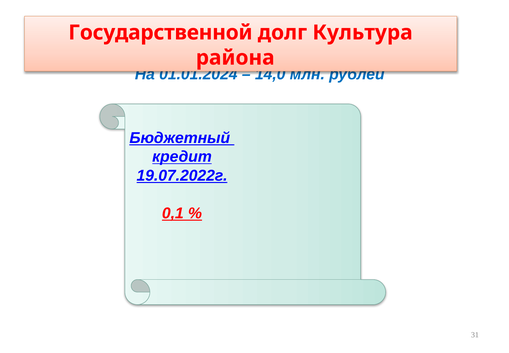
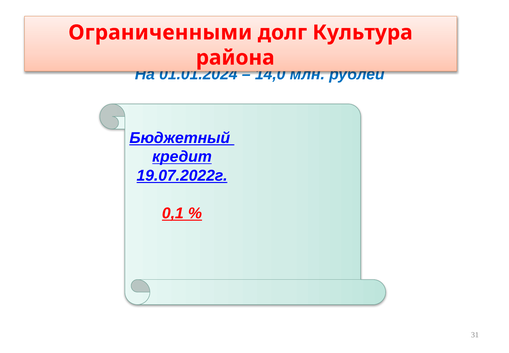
Государственной: Государственной -> Ограниченными (160, 33)
